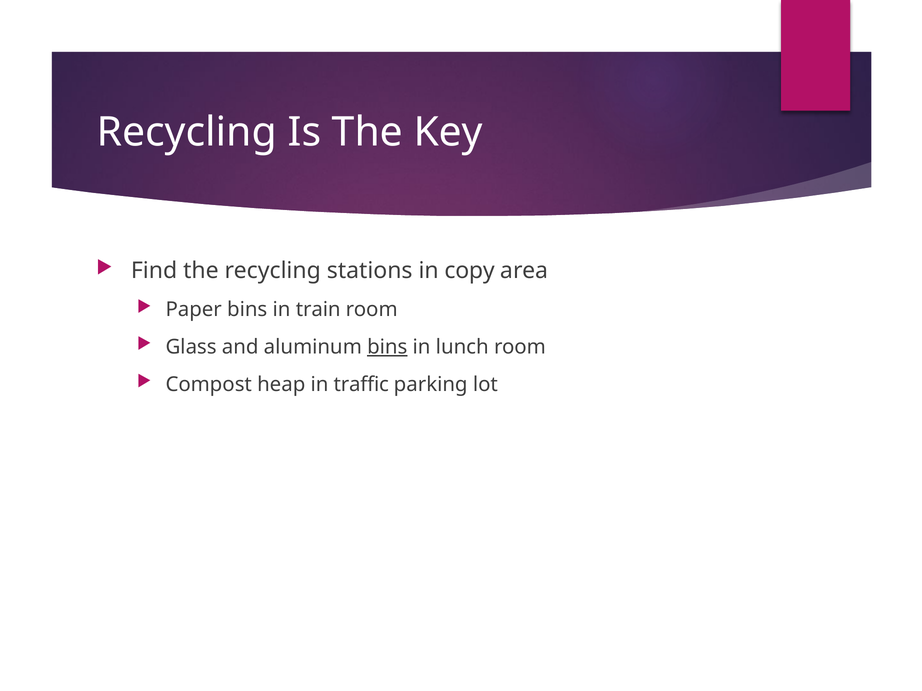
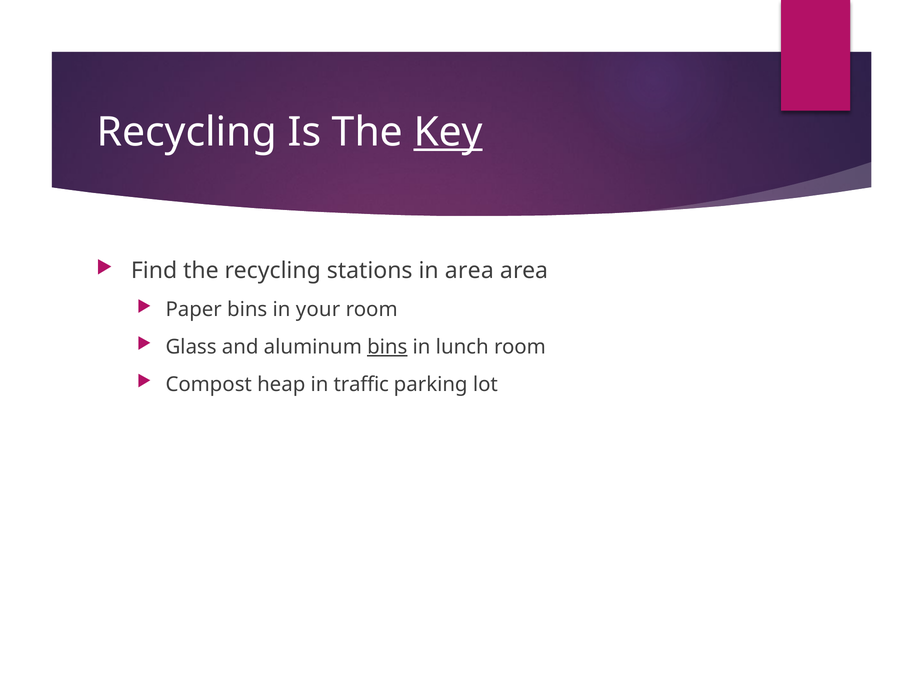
Key underline: none -> present (448, 132)
in copy: copy -> area (469, 271)
train: train -> your (318, 310)
